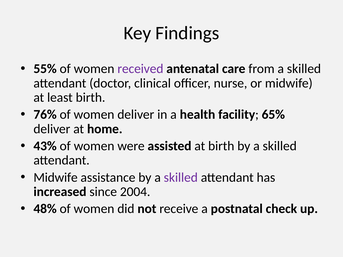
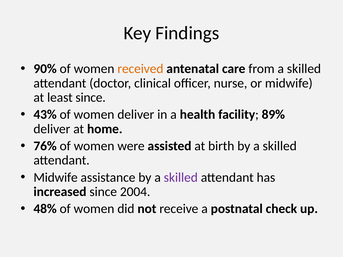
55%: 55% -> 90% (45, 69)
received colour: purple -> orange (140, 69)
least birth: birth -> since (91, 98)
76%: 76% -> 43% (45, 115)
65%: 65% -> 89% (273, 115)
43%: 43% -> 76% (45, 146)
